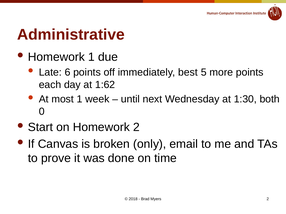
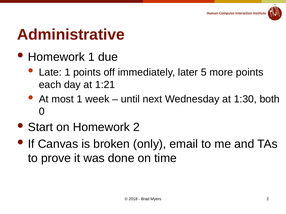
Late 6: 6 -> 1 (67, 72)
best: best -> later (188, 72)
1:62: 1:62 -> 1:21 (105, 85)
